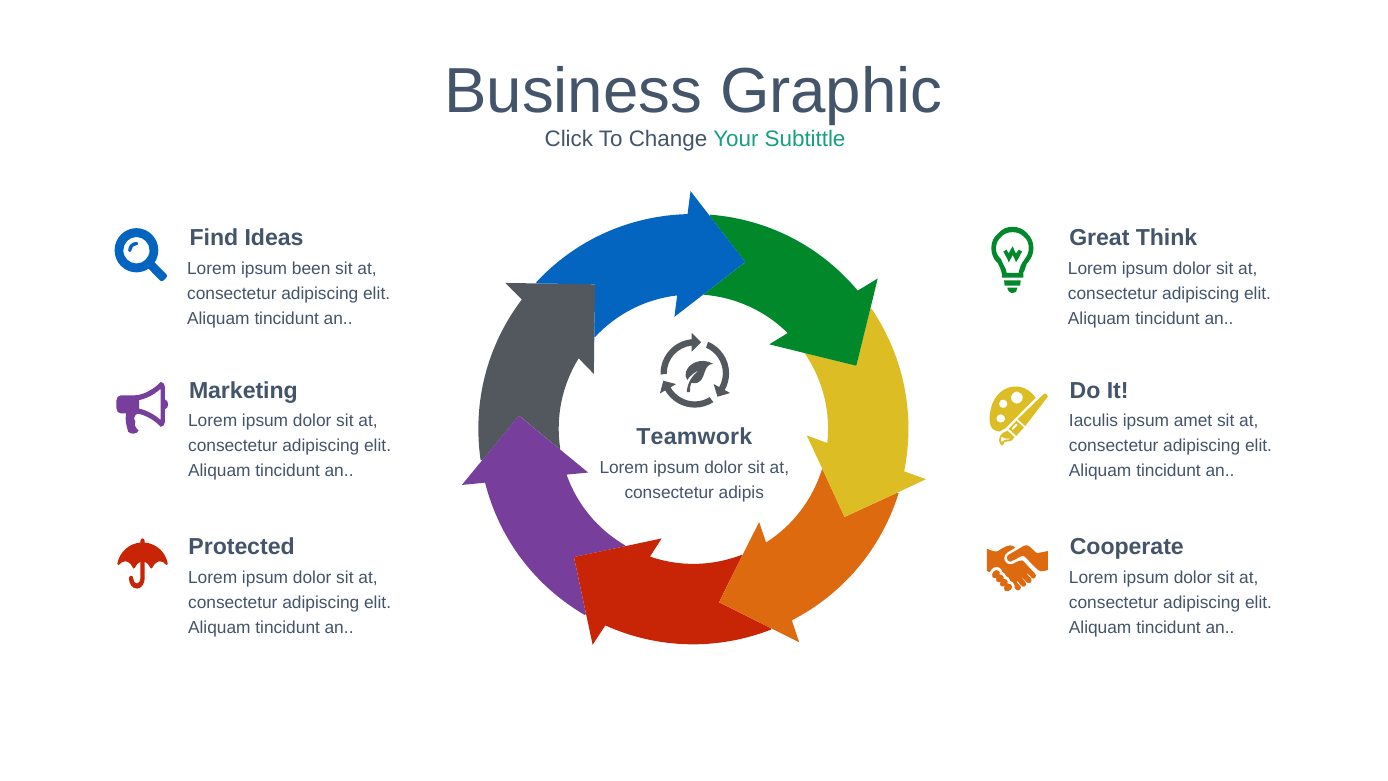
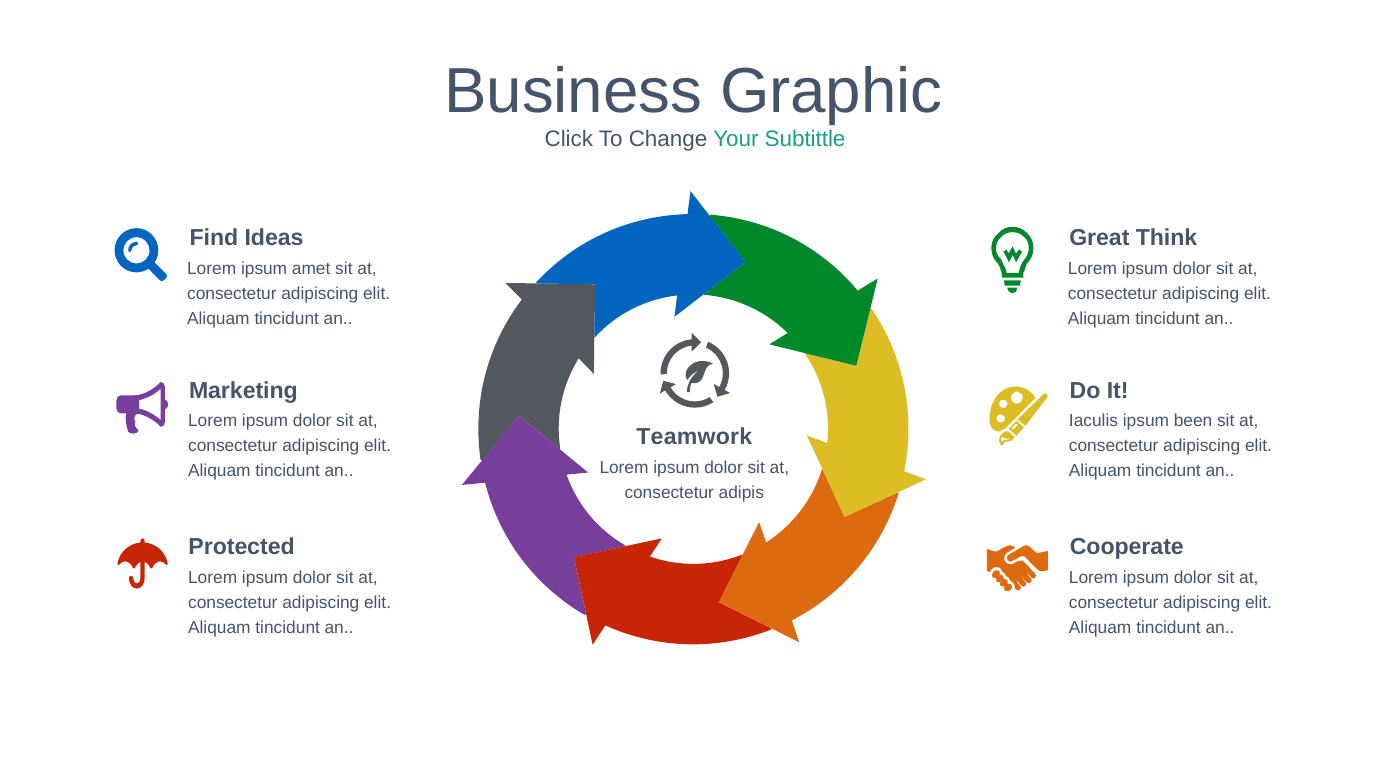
been: been -> amet (311, 268)
amet: amet -> been (1193, 420)
